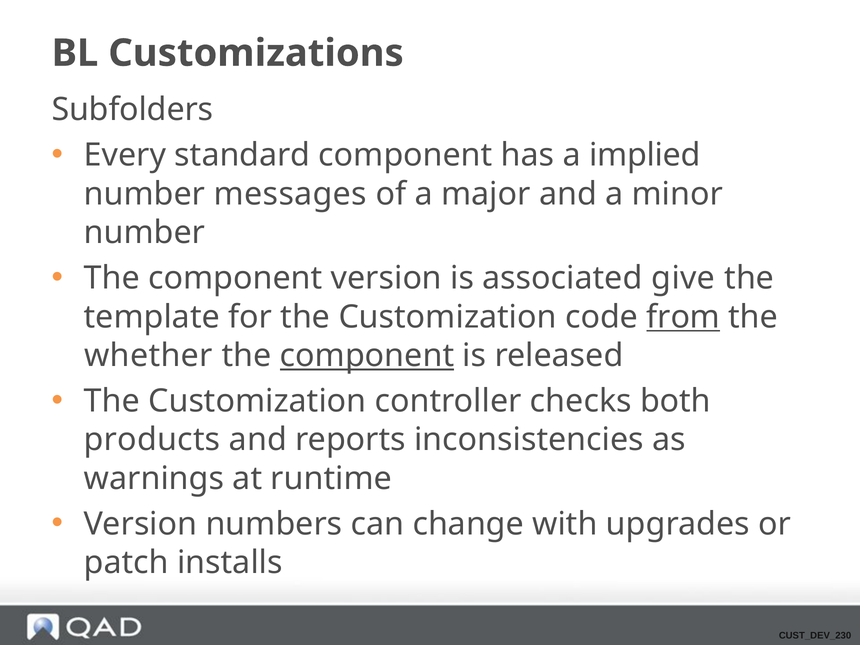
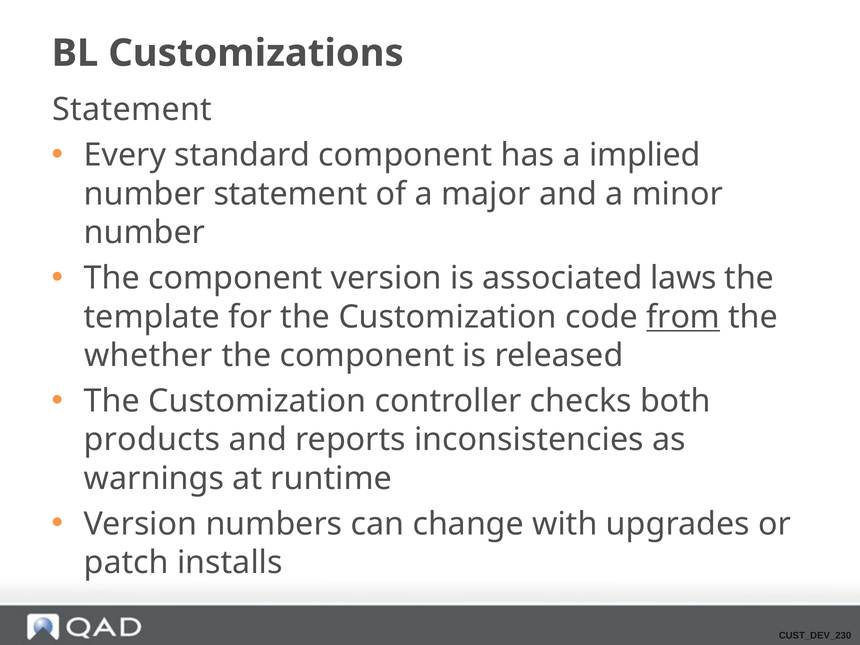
Subfolders: Subfolders -> Statement (132, 110)
number messages: messages -> statement (291, 194)
give: give -> laws (684, 278)
component underline: present -> none (367, 356)
